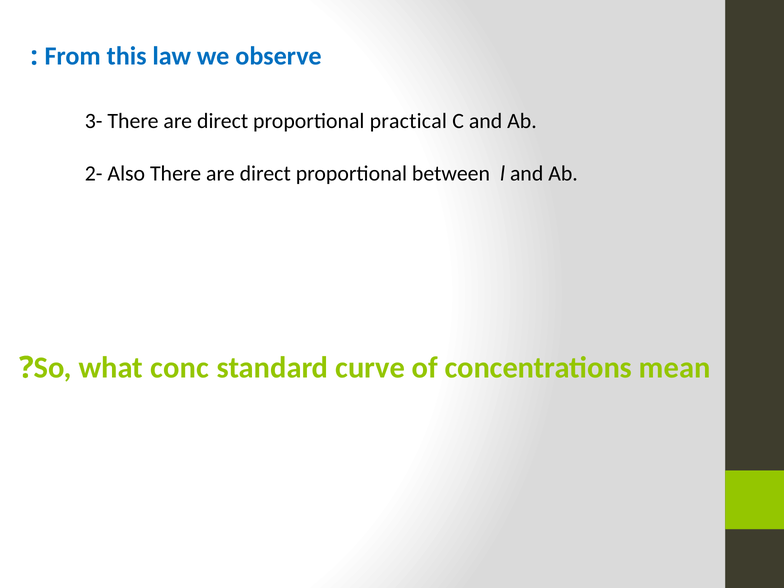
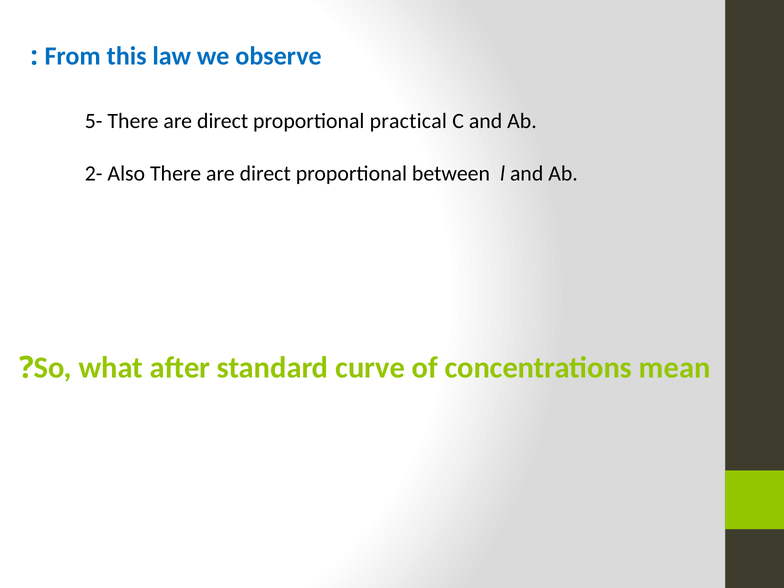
3-: 3- -> 5- (94, 121)
conc: conc -> after (180, 368)
